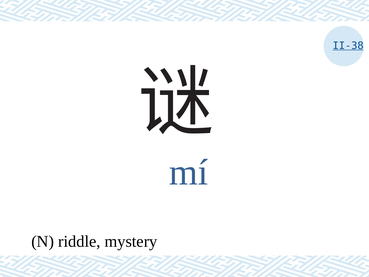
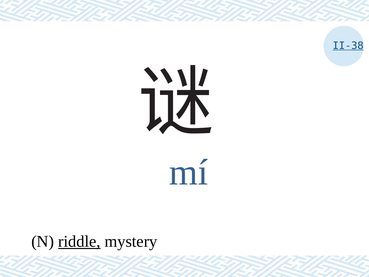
riddle underline: none -> present (79, 241)
